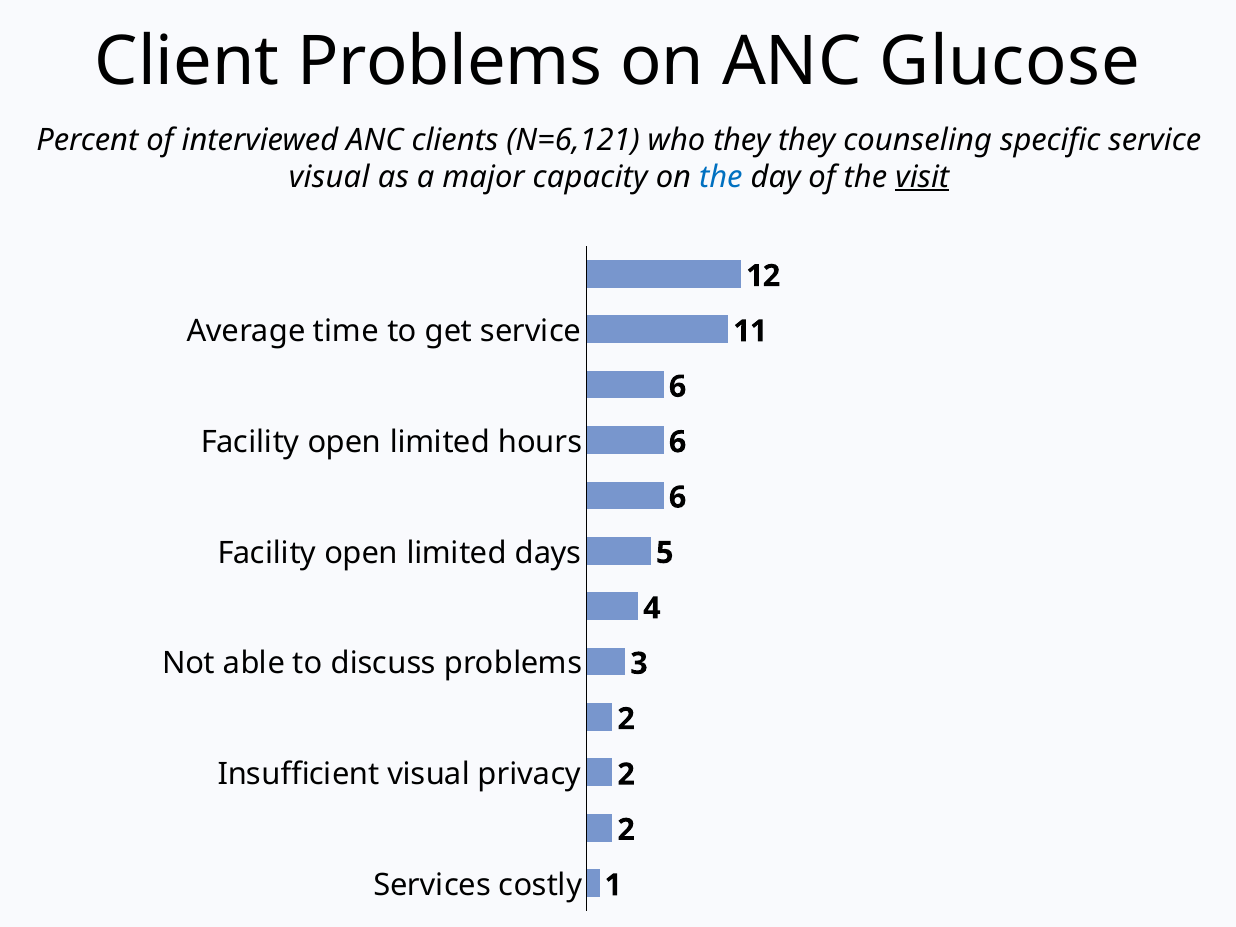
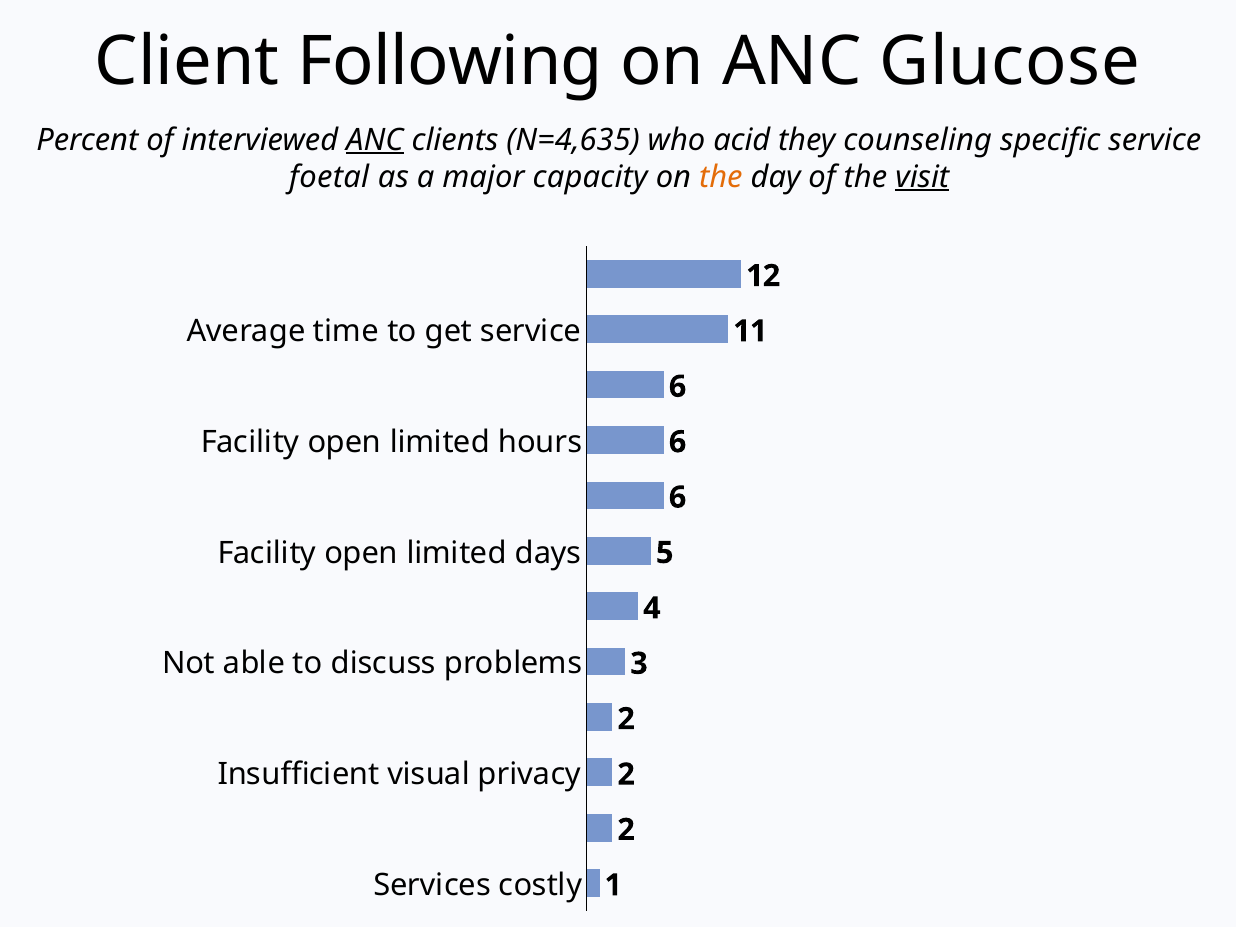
Client Problems: Problems -> Following (450, 61)
ANC underline: none -> present (375, 140)
N=6,121: N=6,121 -> N=4,635 (573, 140)
who they: they -> acid (742, 140)
visual: visual -> foetal (329, 177)
the colour: blue -> orange (721, 177)
